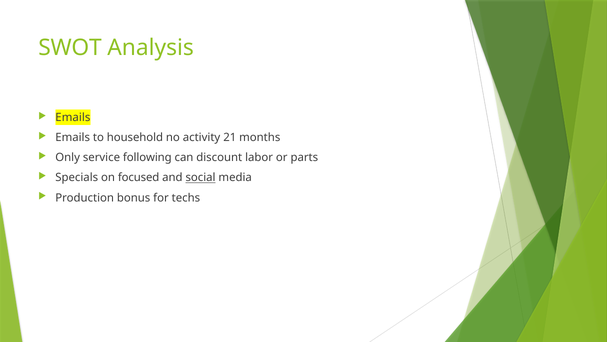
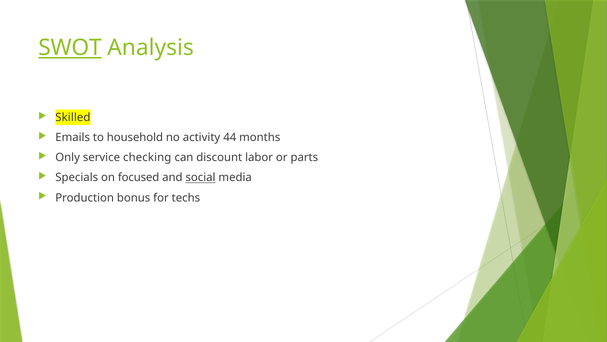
SWOT underline: none -> present (70, 48)
Emails: Emails -> Skilled (73, 117)
21: 21 -> 44 (230, 137)
following: following -> checking (147, 157)
